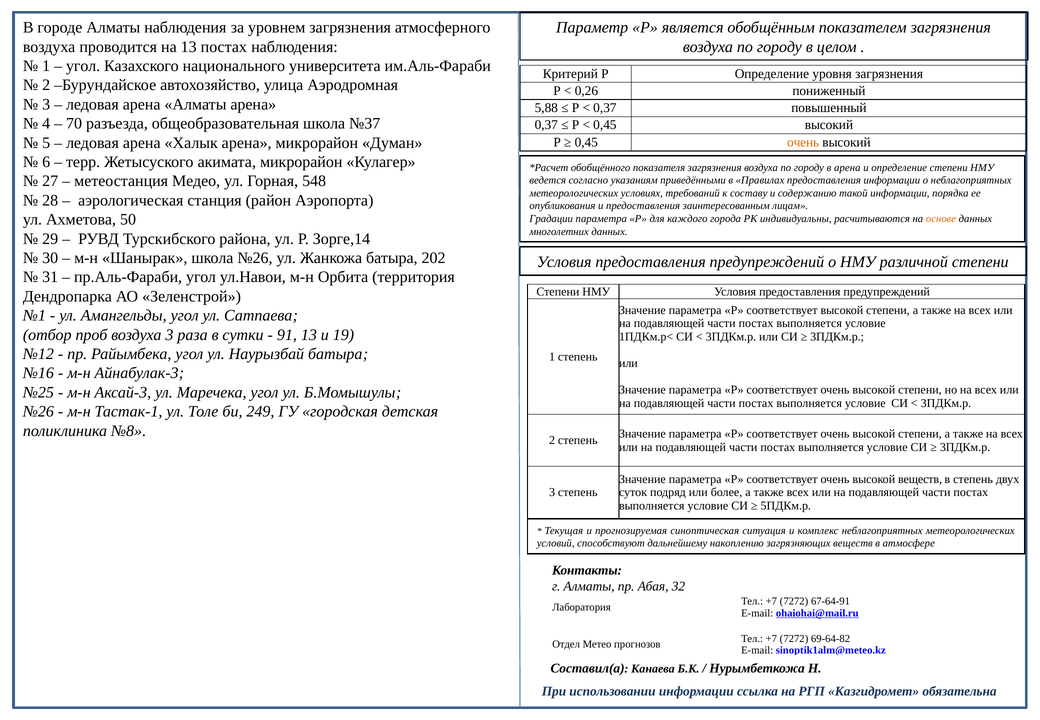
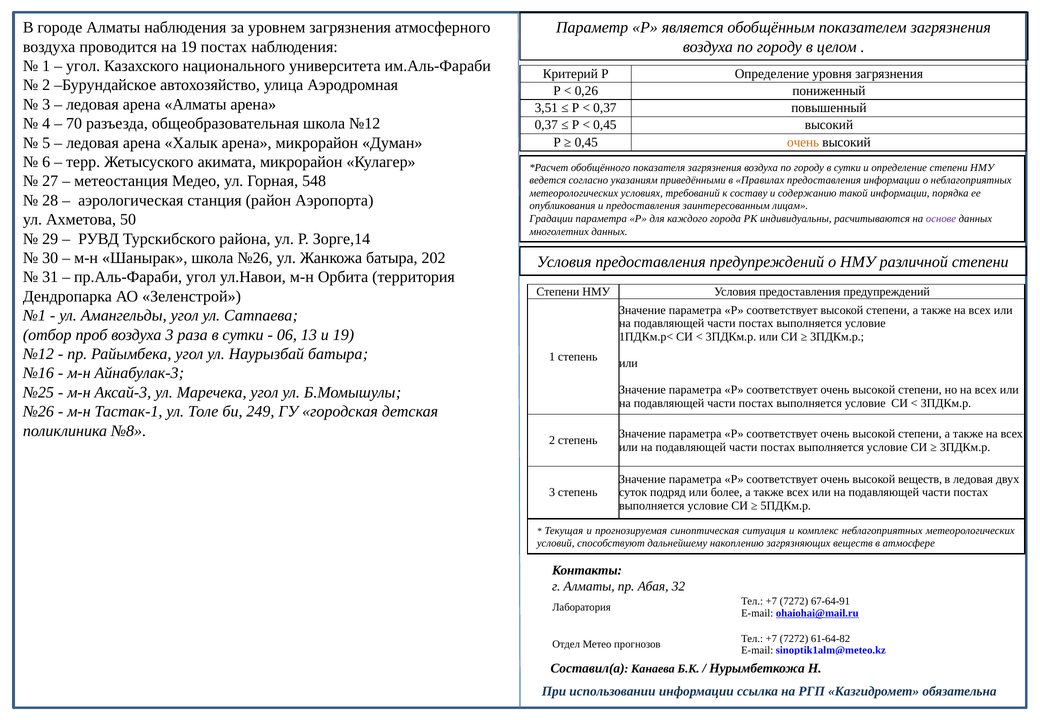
на 13: 13 -> 19 (189, 47)
5,88: 5,88 -> 3,51 (546, 108)
школа №37: №37 -> №12 (365, 124)
городу в арена: арена -> сутки (847, 168)
основе colour: orange -> purple (941, 219)
91: 91 -> 06 (287, 335)
в степень: степень -> ледовая (973, 479)
69-64-82: 69-64-82 -> 61-64-82 (831, 639)
